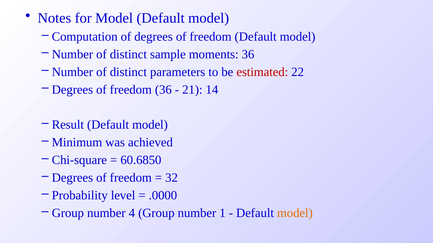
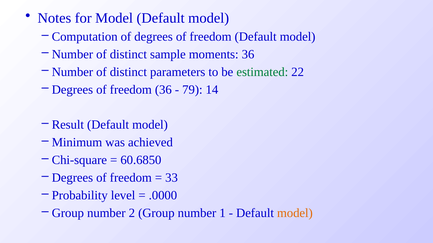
estimated colour: red -> green (262, 72)
21: 21 -> 79 (192, 90)
32: 32 -> 33 (172, 178)
4: 4 -> 2 (132, 214)
